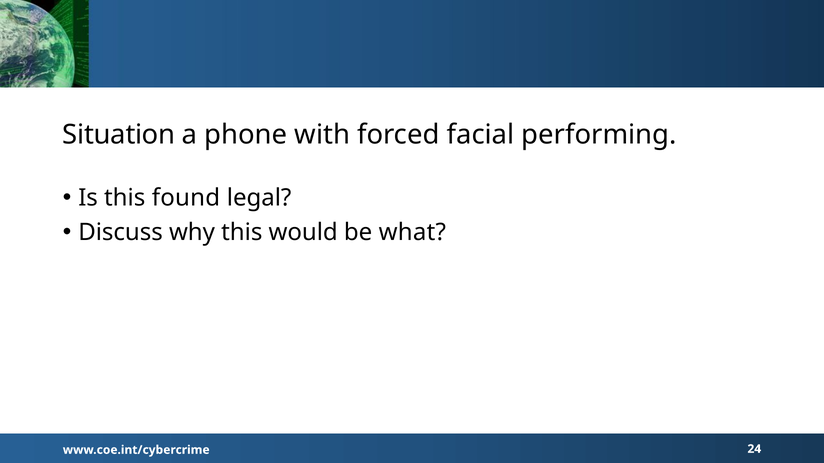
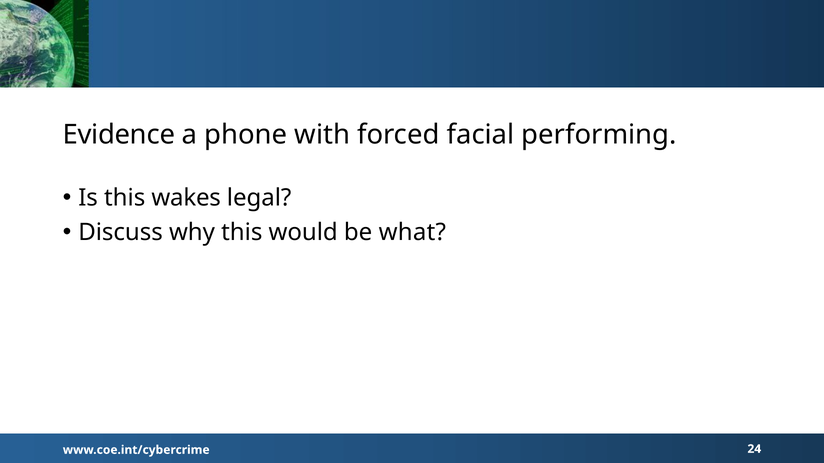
Situation: Situation -> Evidence (119, 135)
found: found -> wakes (186, 198)
